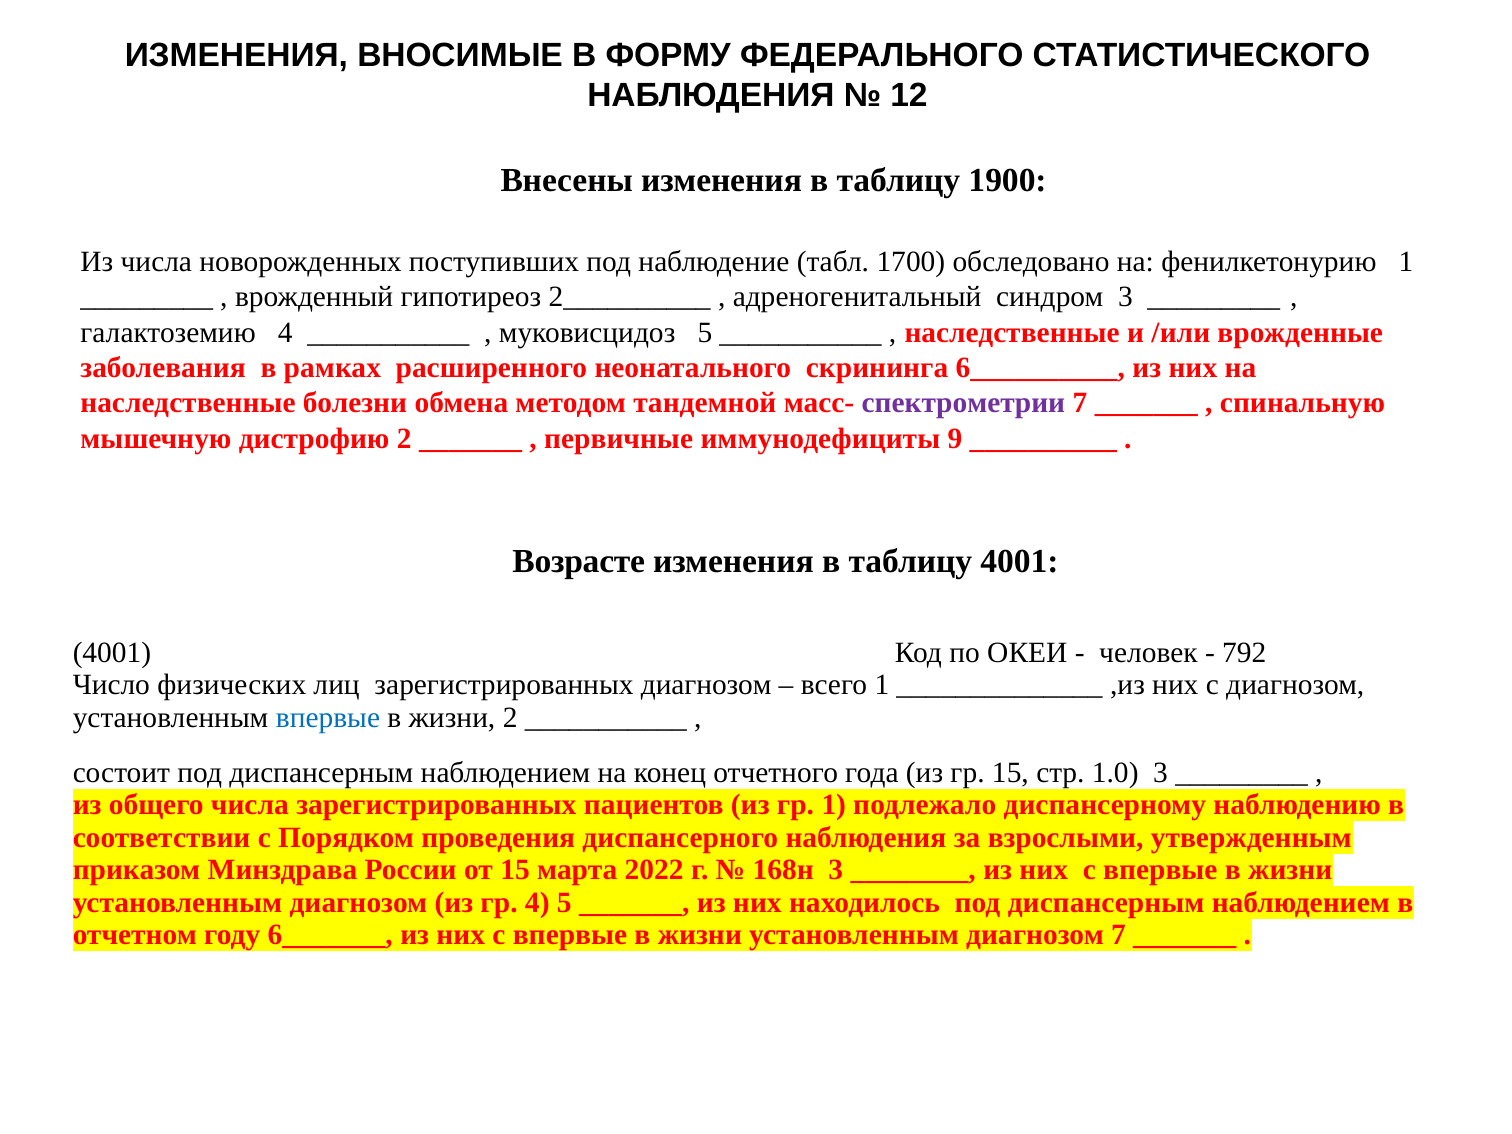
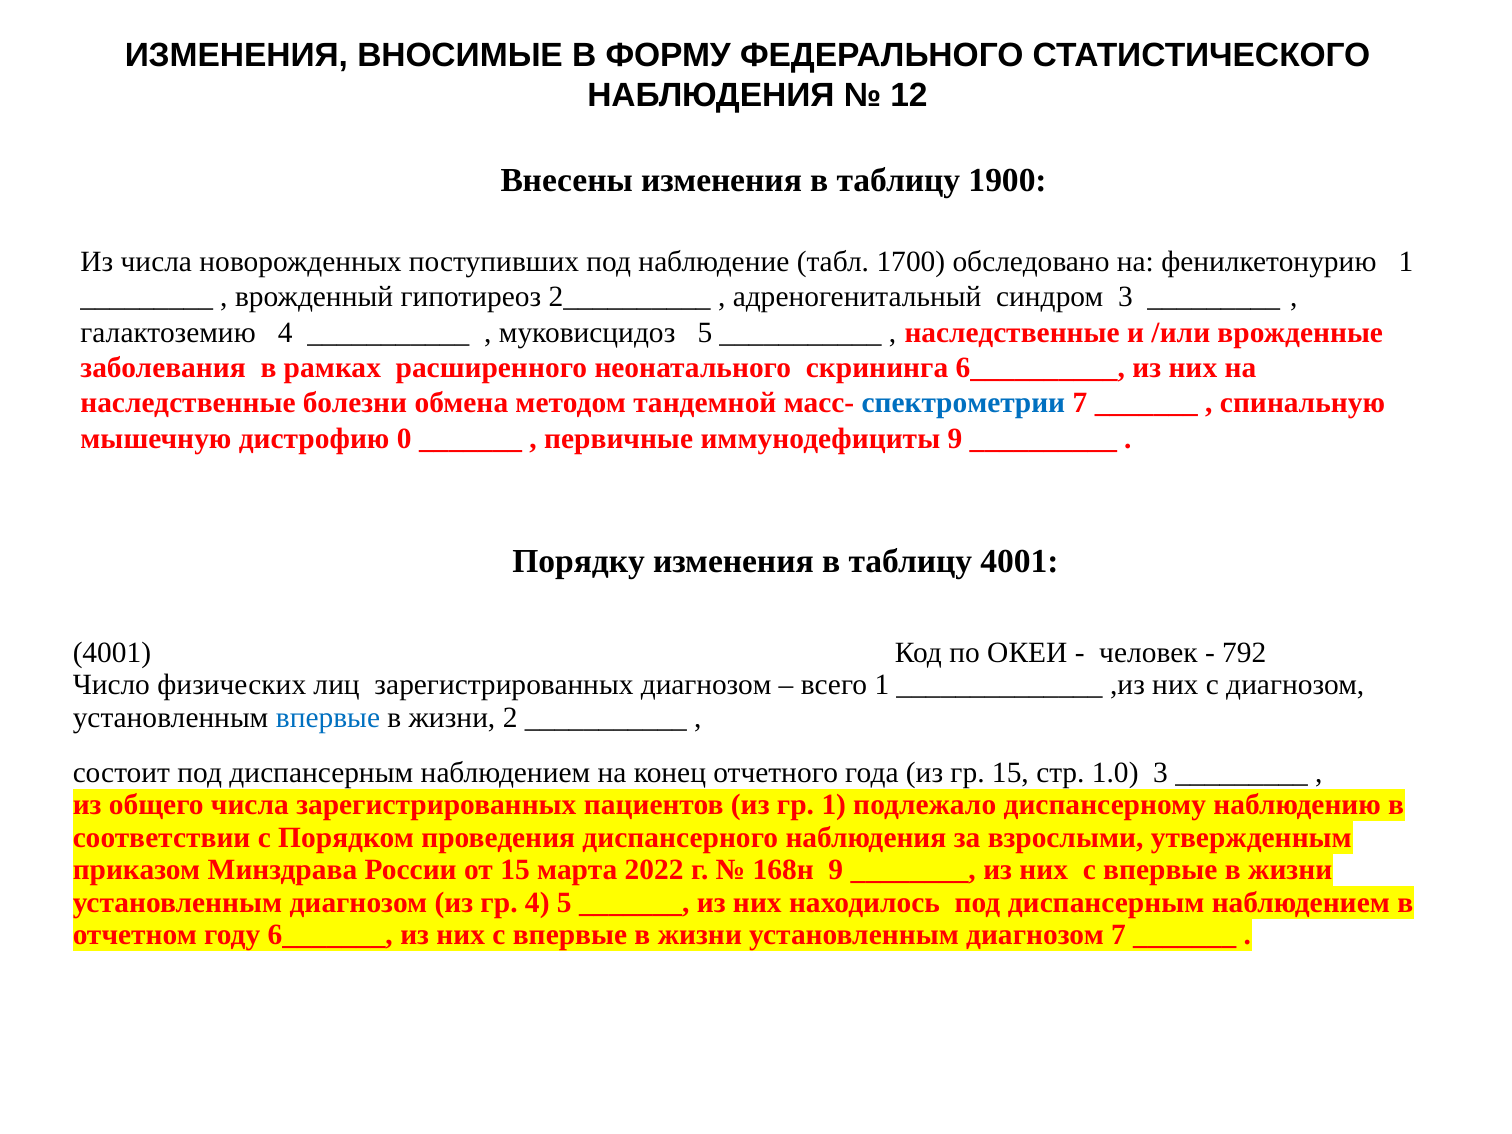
спектрометрии colour: purple -> blue (963, 403)
дистрофию 2: 2 -> 0 (404, 438)
Возрасте: Возрасте -> Порядку (579, 561)
168н 3: 3 -> 9 (836, 870)
